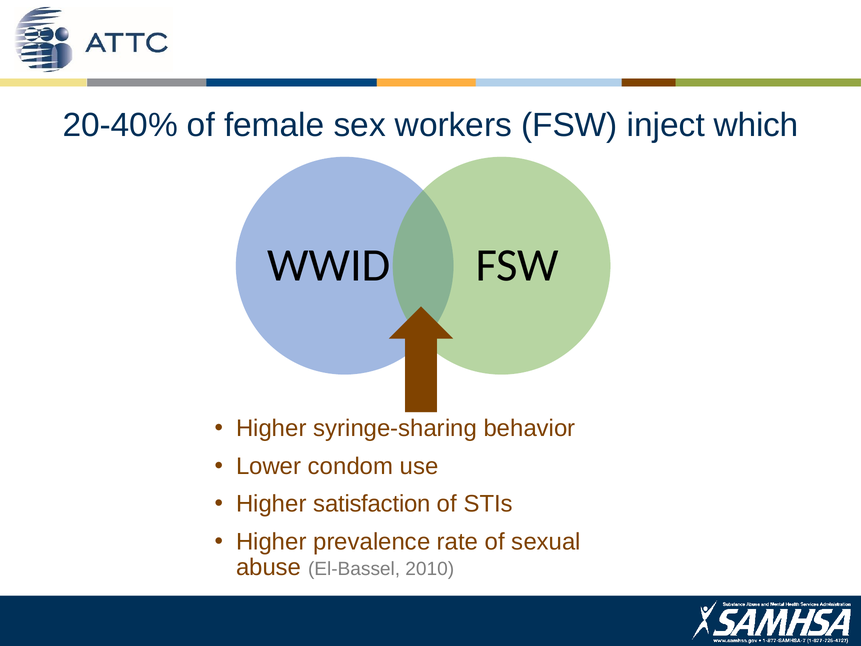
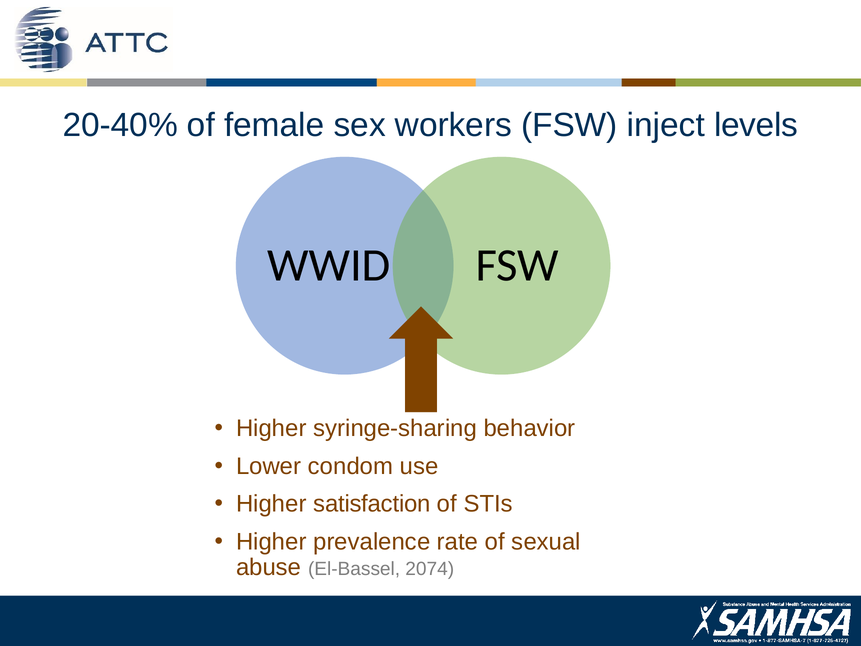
which: which -> levels (756, 125)
2010: 2010 -> 2074 (430, 569)
